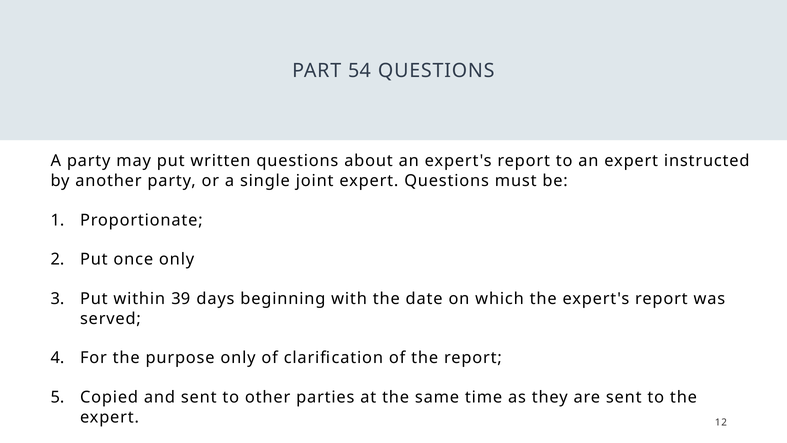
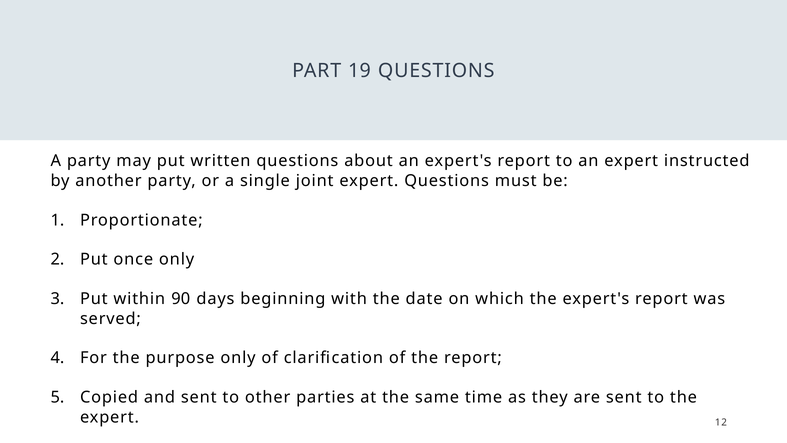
54: 54 -> 19 (359, 71)
39: 39 -> 90 (181, 299)
